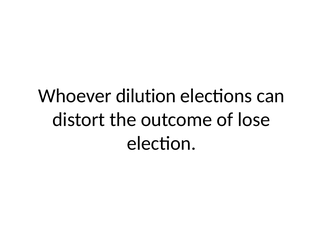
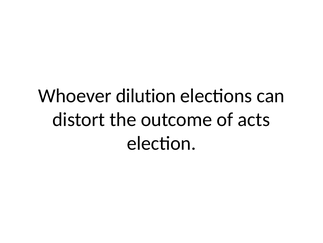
lose: lose -> acts (254, 119)
